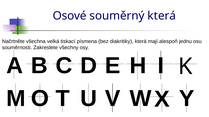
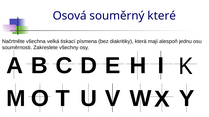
Osové: Osové -> Osová (70, 16)
souměrný která: která -> které (162, 16)
